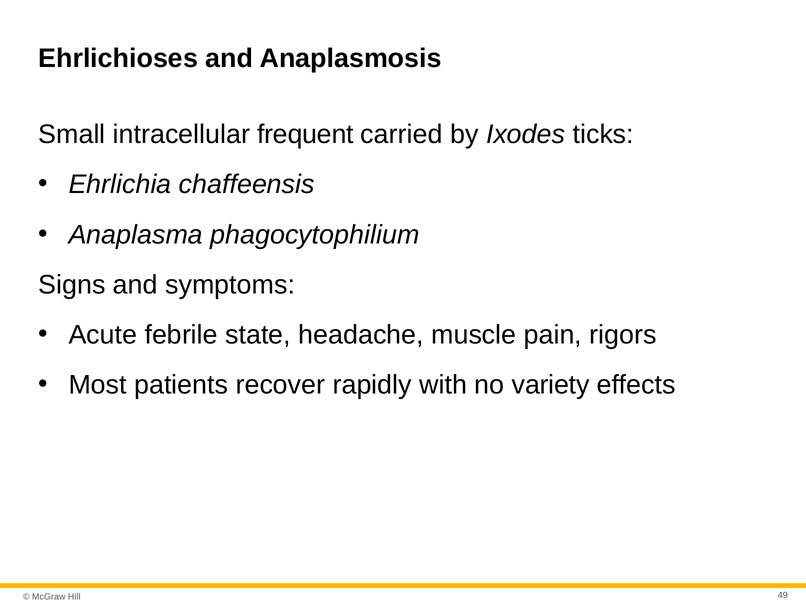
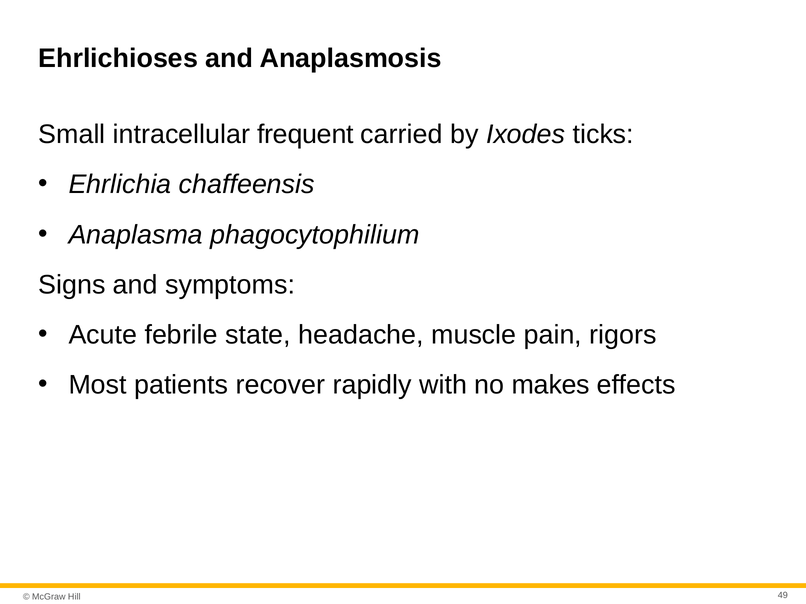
variety: variety -> makes (551, 385)
